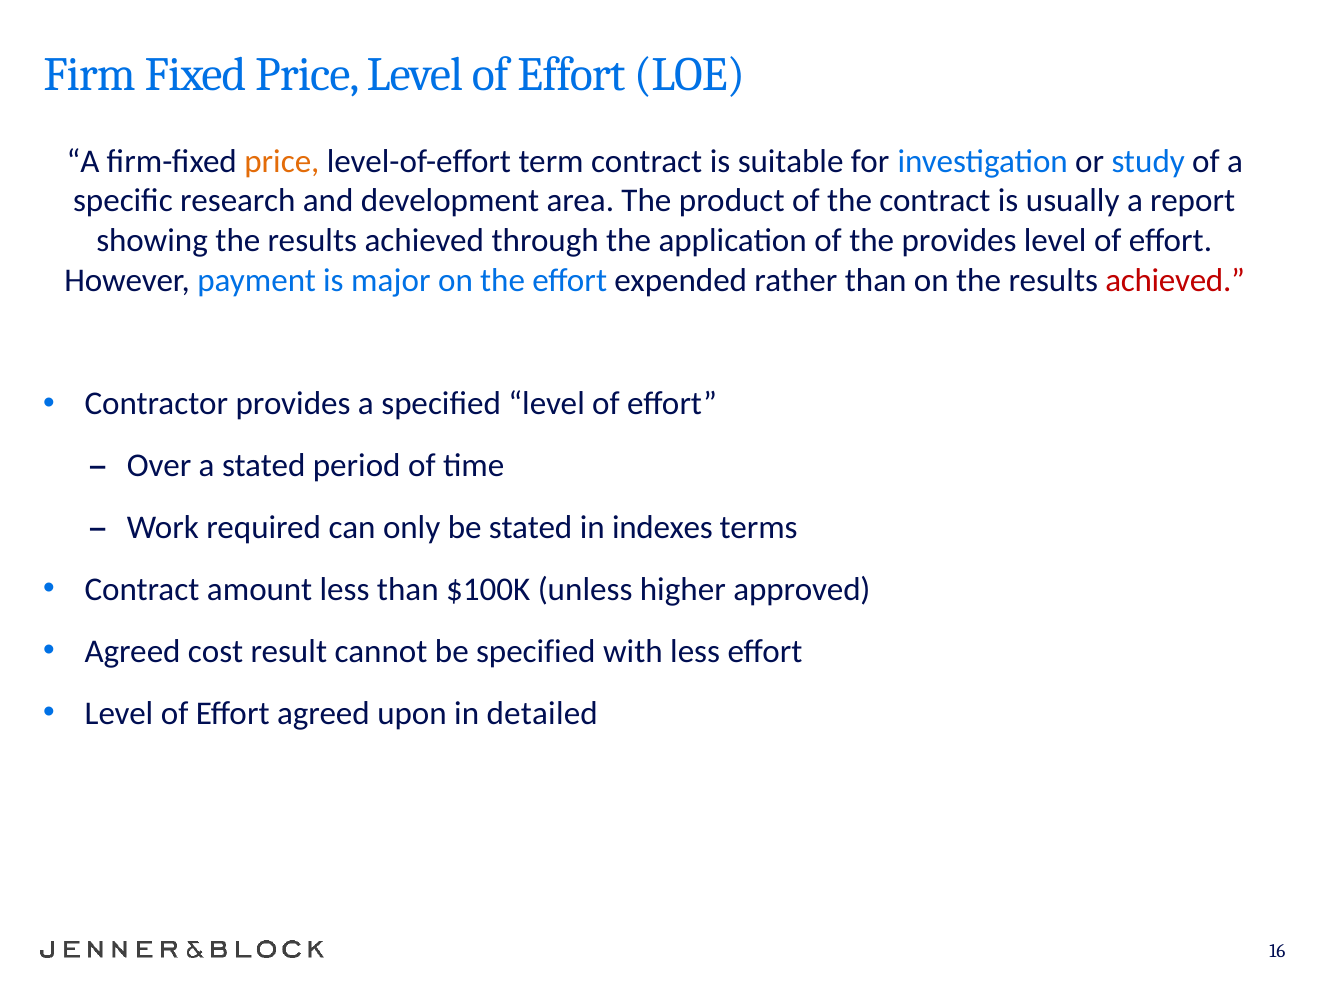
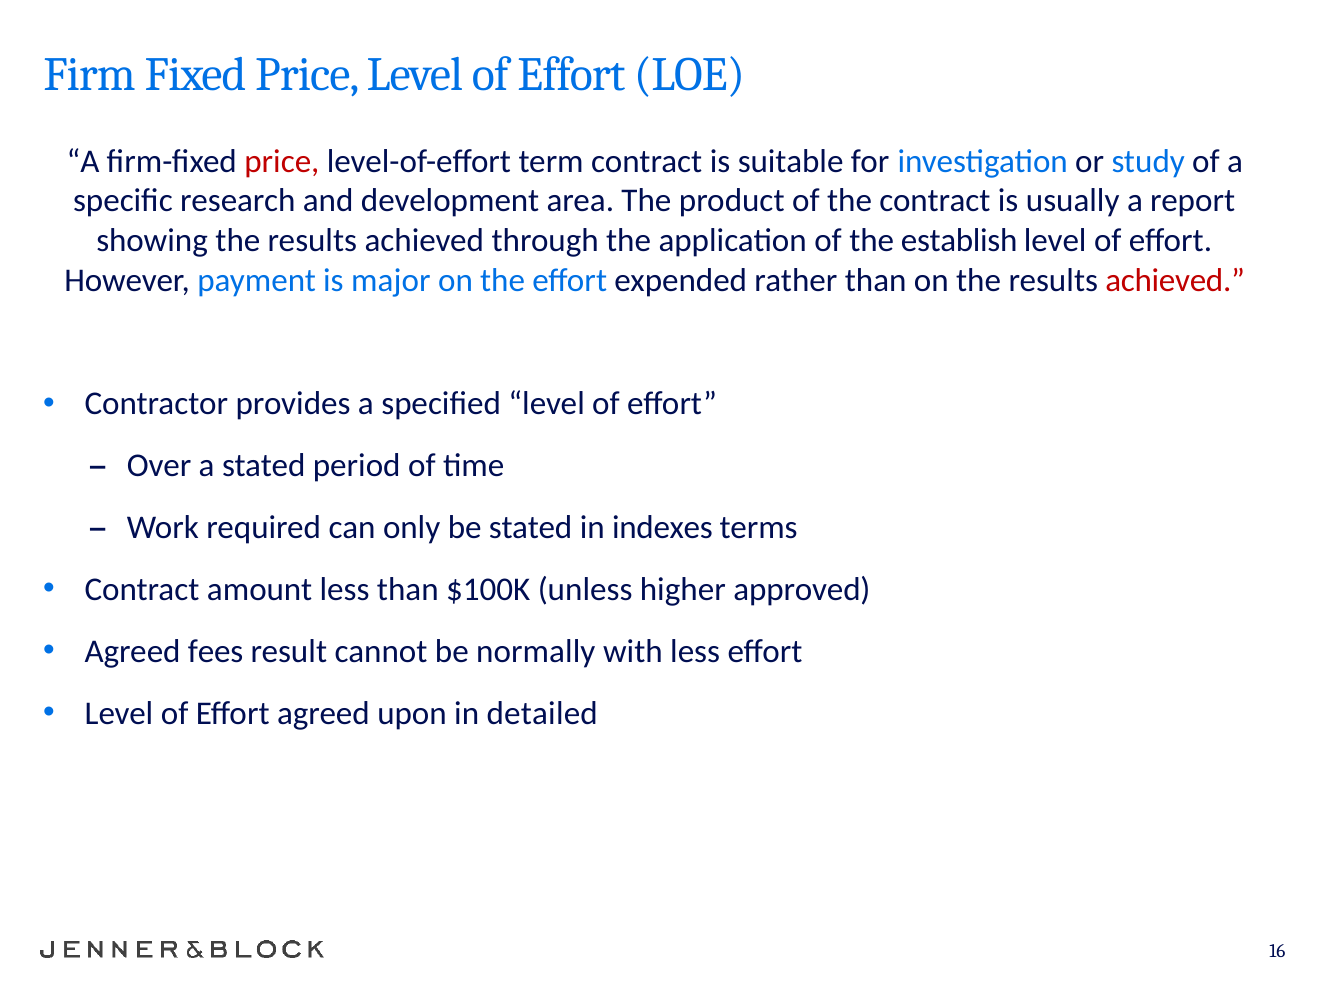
price colour: orange -> red (282, 161)
the provides: provides -> establish (959, 241)
cost: cost -> fees (216, 651)
be specified: specified -> normally (536, 651)
